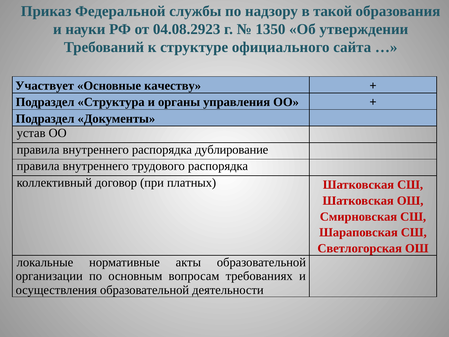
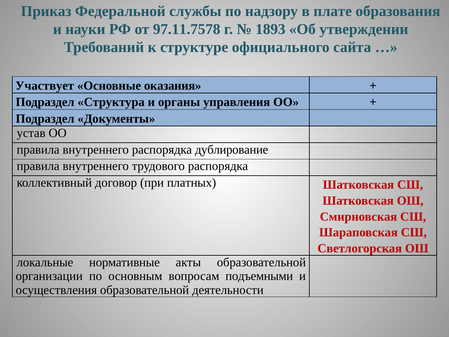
такой: такой -> плате (333, 11)
04.08.2923: 04.08.2923 -> 97.11.7578 (187, 29)
1350: 1350 -> 1893 (270, 29)
качеству: качеству -> оказания (173, 86)
требованиях: требованиях -> подъемными (259, 276)
